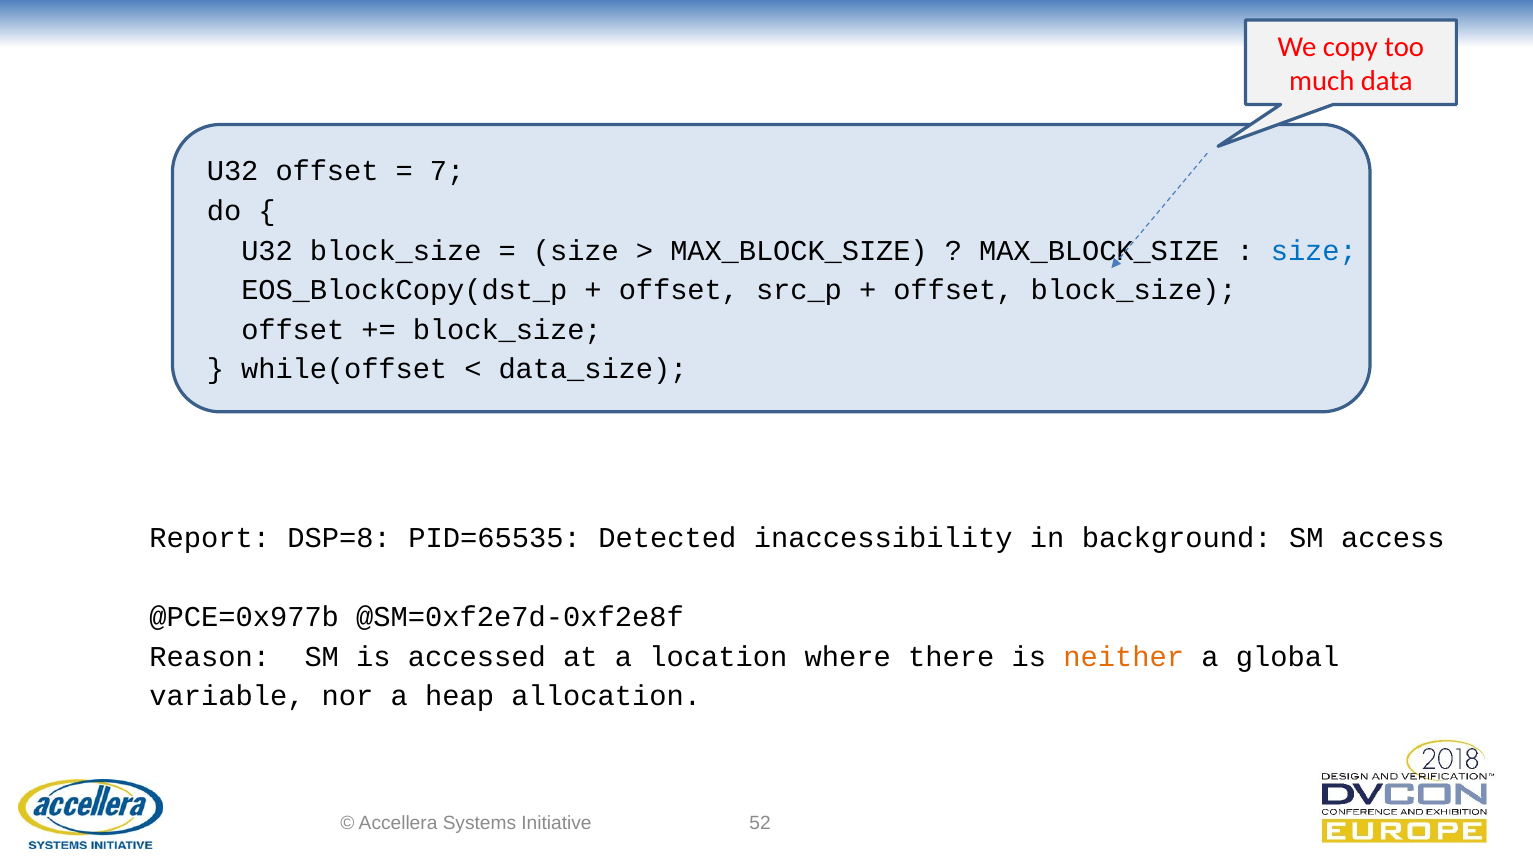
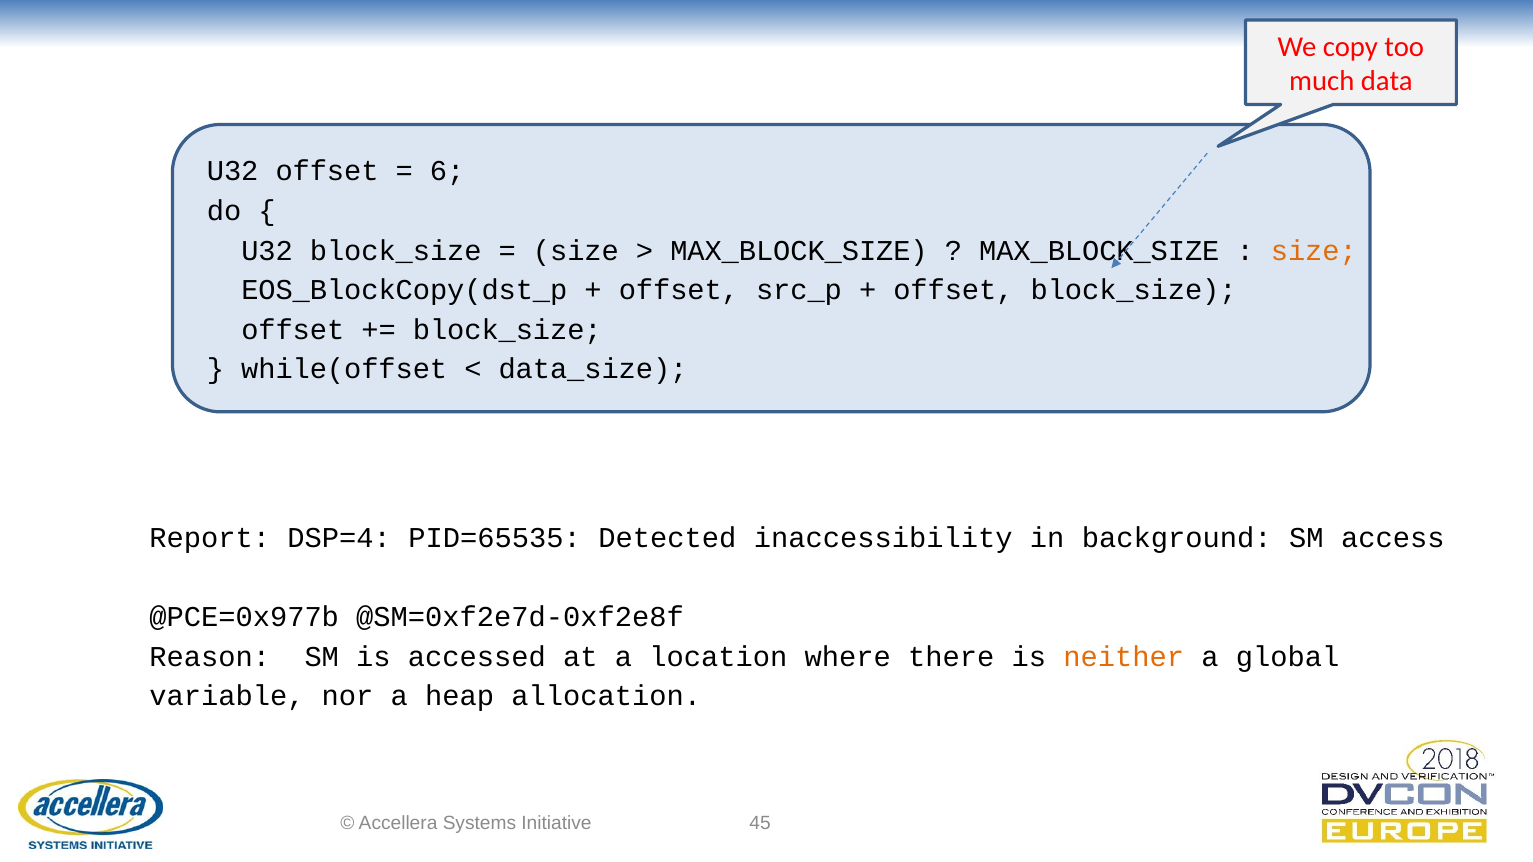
7: 7 -> 6 (447, 171)
size colour: blue -> orange (1314, 251)
DSP=8: DSP=8 -> DSP=4 (339, 538)
52: 52 -> 45 (760, 823)
